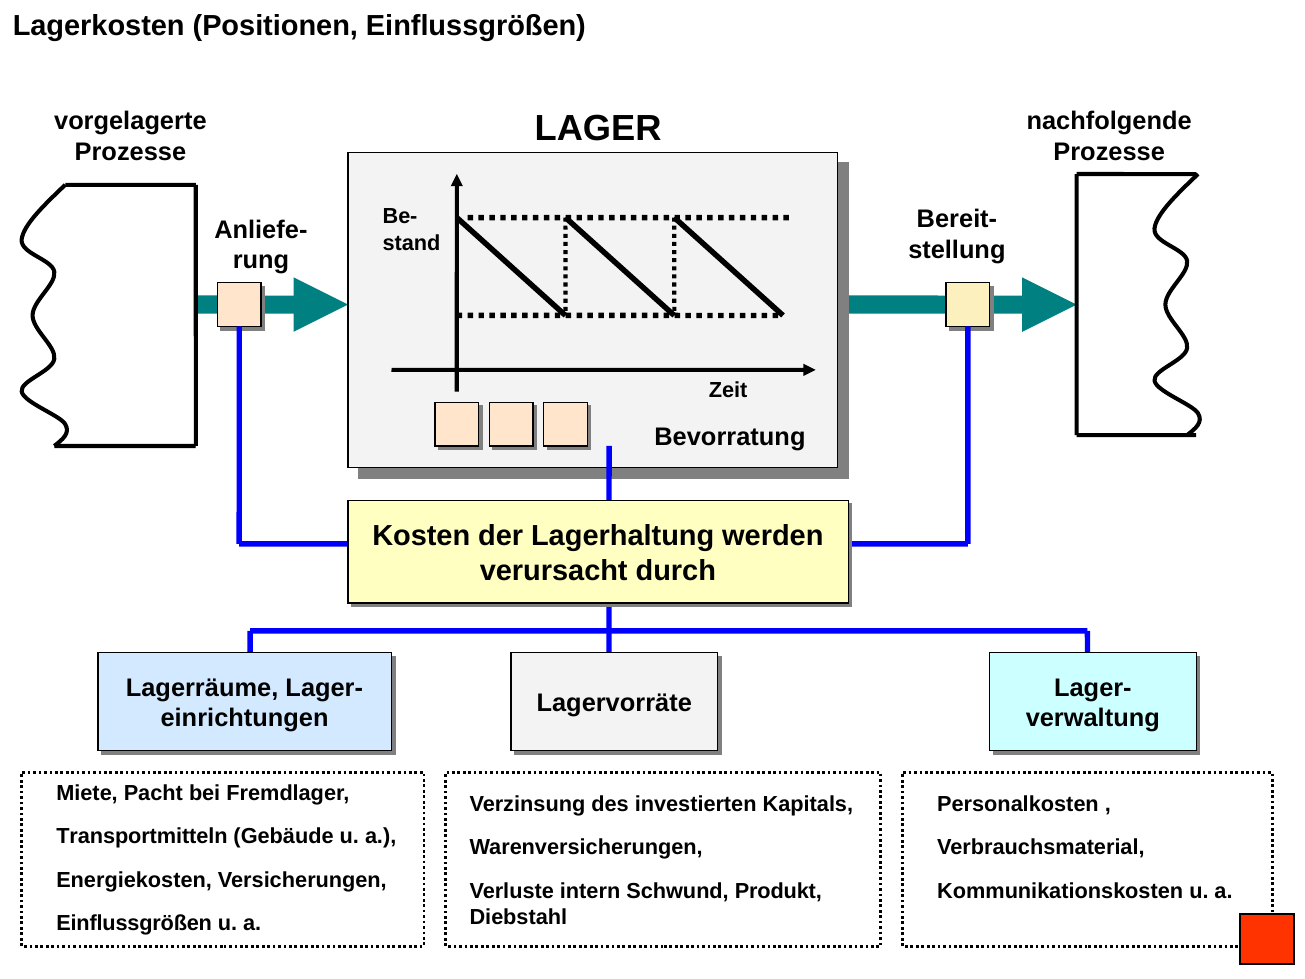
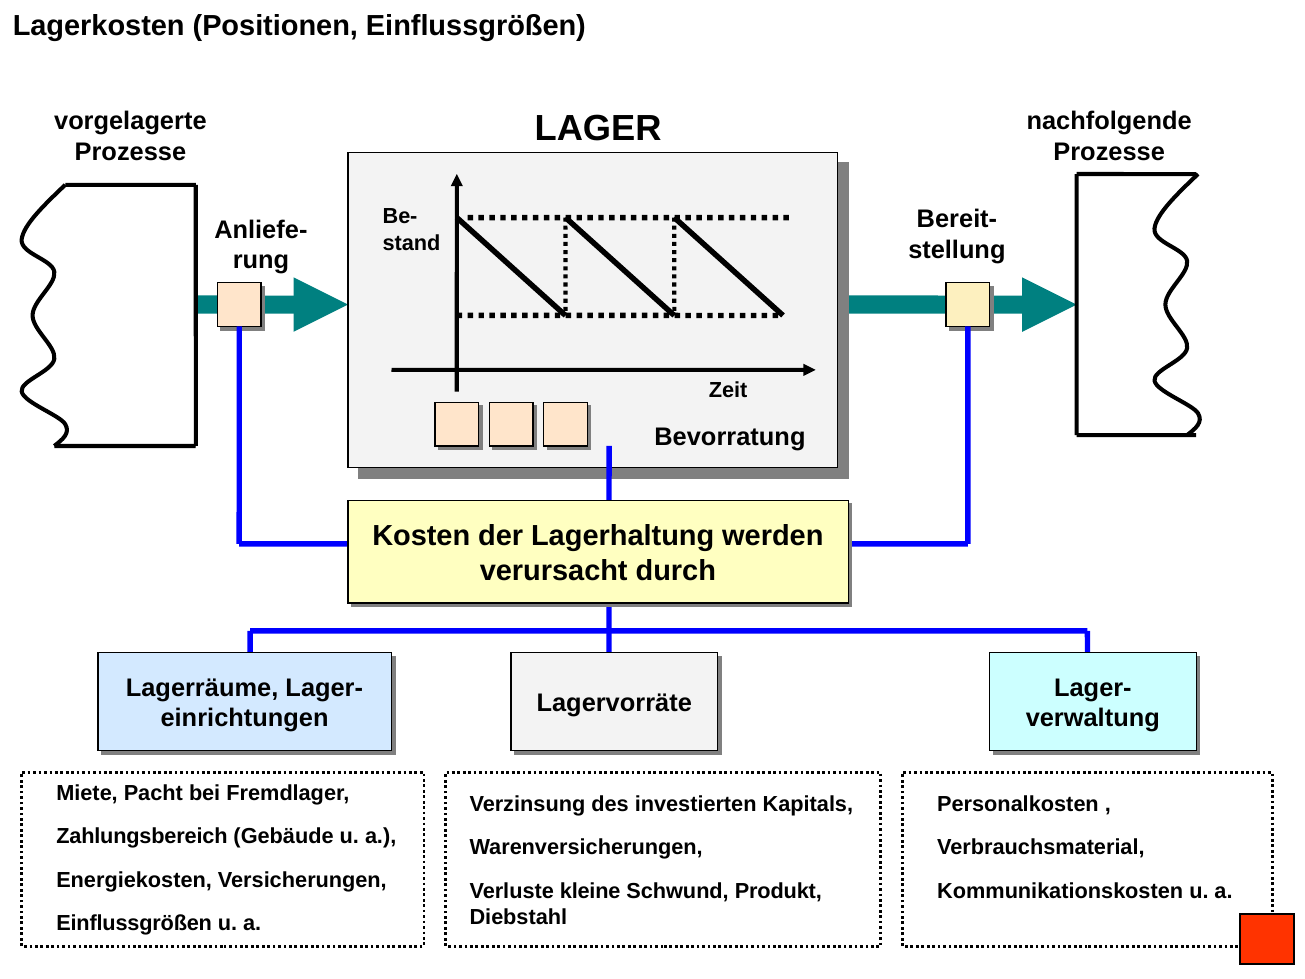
Transportmitteln: Transportmitteln -> Zahlungsbereich (142, 837)
intern: intern -> kleine (590, 891)
